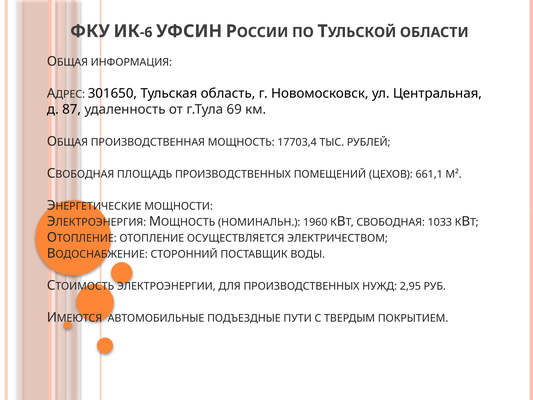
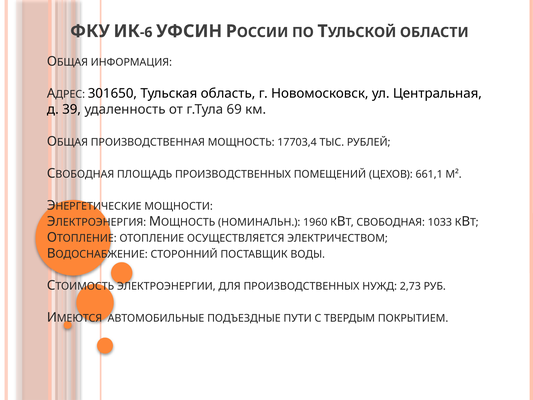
87: 87 -> 39 (72, 109)
2,95: 2,95 -> 2,73 (410, 286)
